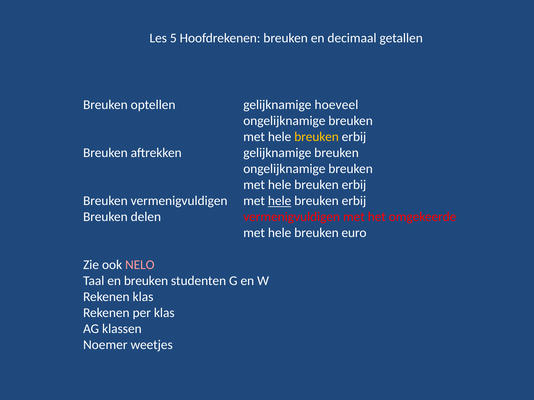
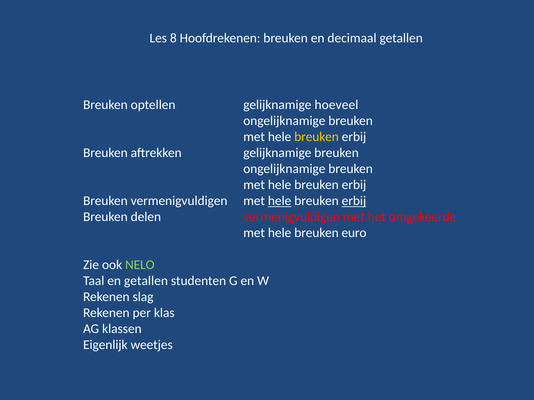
5: 5 -> 8 (173, 38)
erbij underline: none -> present (354, 201)
NELO colour: pink -> light green (140, 265)
en breuken: breuken -> getallen (146, 281)
Rekenen klas: klas -> slag (143, 297)
Noemer: Noemer -> Eigenlijk (105, 345)
